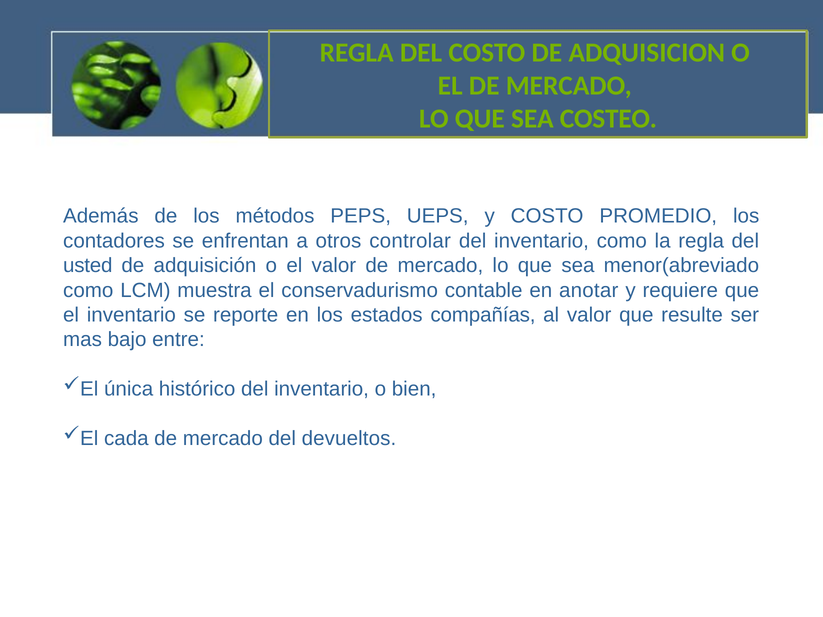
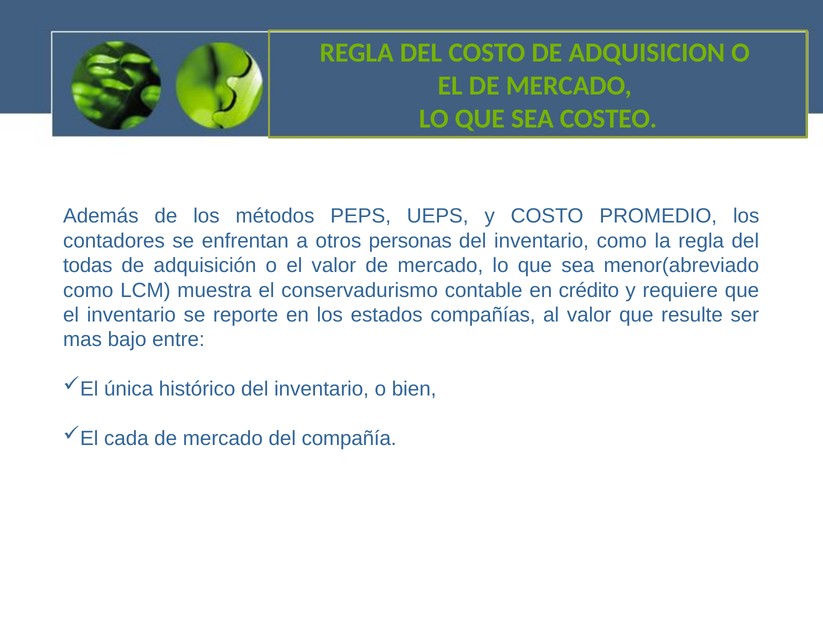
controlar: controlar -> personas (410, 241)
usted: usted -> todas (88, 266)
anotar: anotar -> crédito (589, 290)
devueltos: devueltos -> compañía (349, 438)
